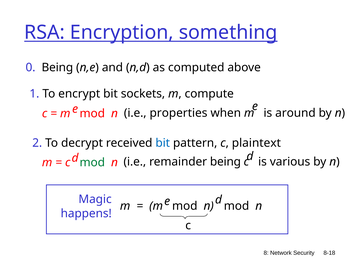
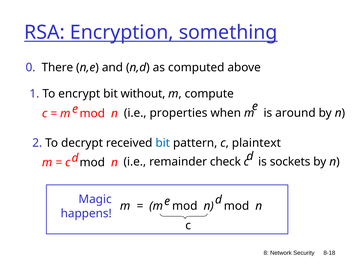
0 Being: Being -> There (57, 68)
sockets: sockets -> without (143, 94)
remainder being: being -> check (225, 161)
various: various -> sockets (290, 161)
mod colour: green -> black (92, 162)
